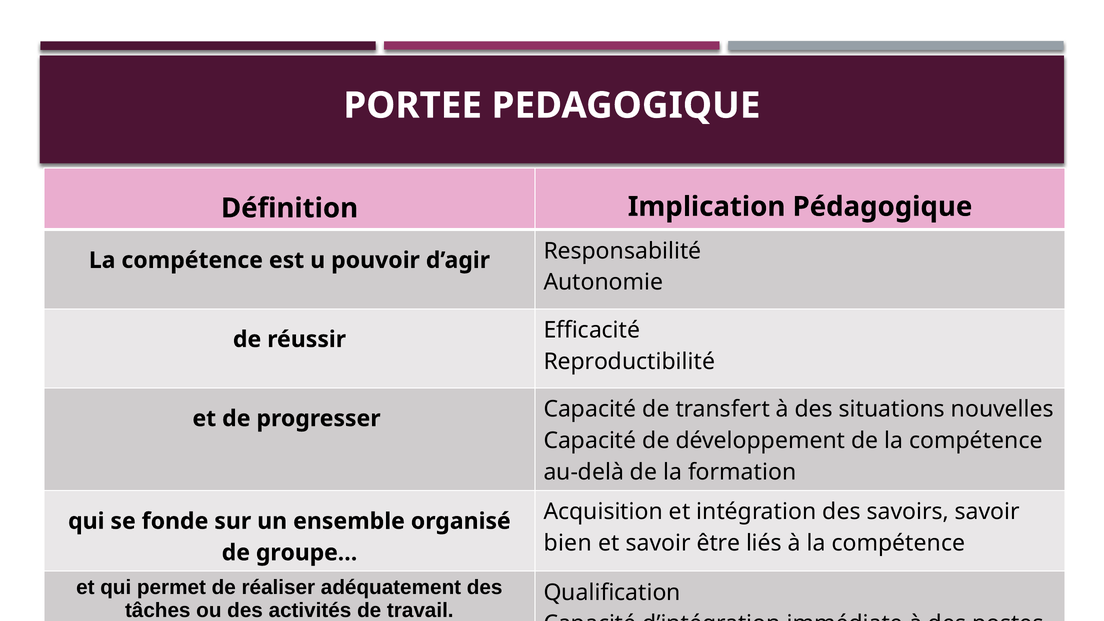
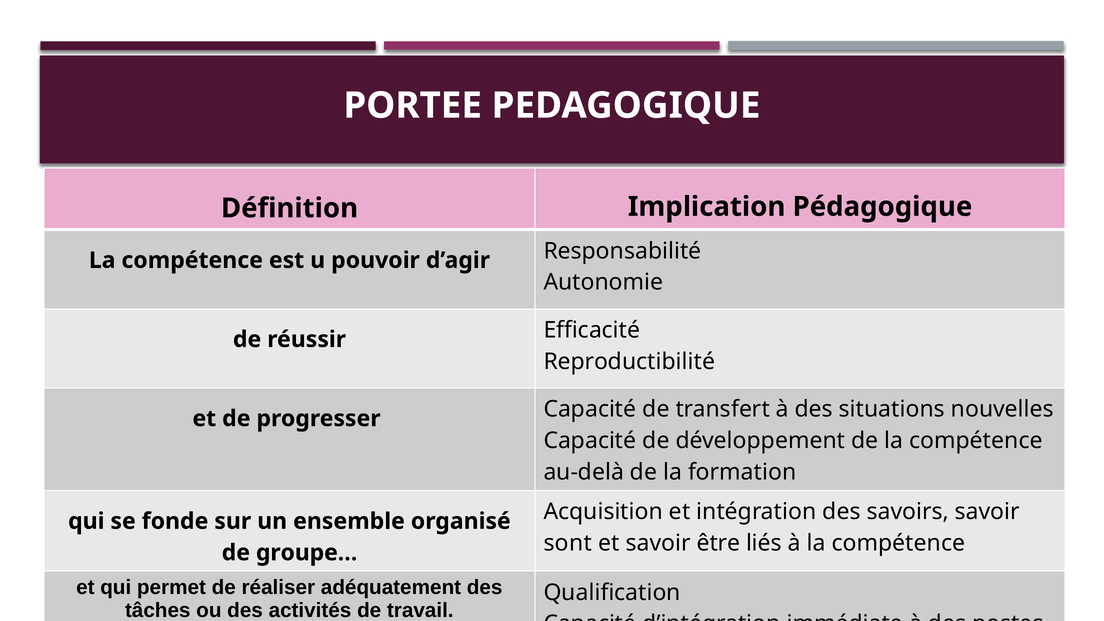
bien: bien -> sont (568, 543)
